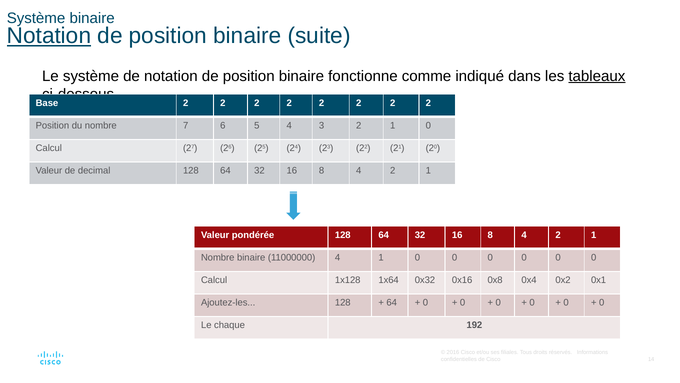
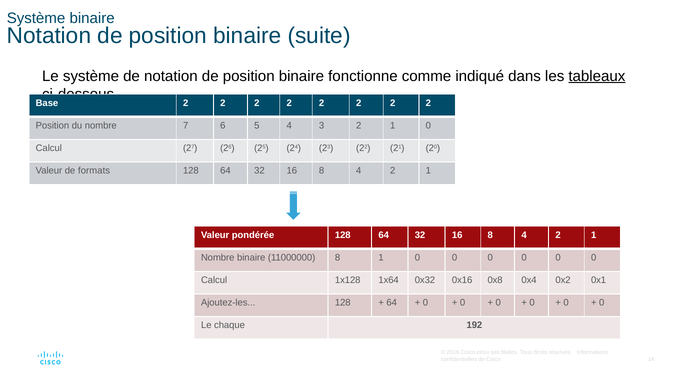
Notation underline: present -> none (49, 36)
decimal: decimal -> formats (94, 171)
11000000 4: 4 -> 8 (338, 257)
